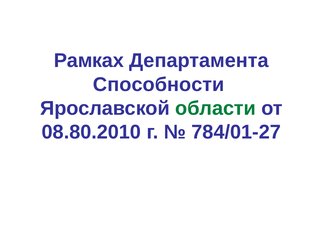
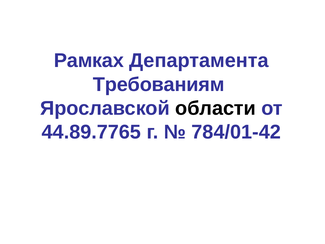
Способности: Способности -> Требованиям (159, 84)
области colour: green -> black (216, 108)
08.80.2010: 08.80.2010 -> 44.89.7765 (91, 132)
784/01-27: 784/01-27 -> 784/01-42 (236, 132)
